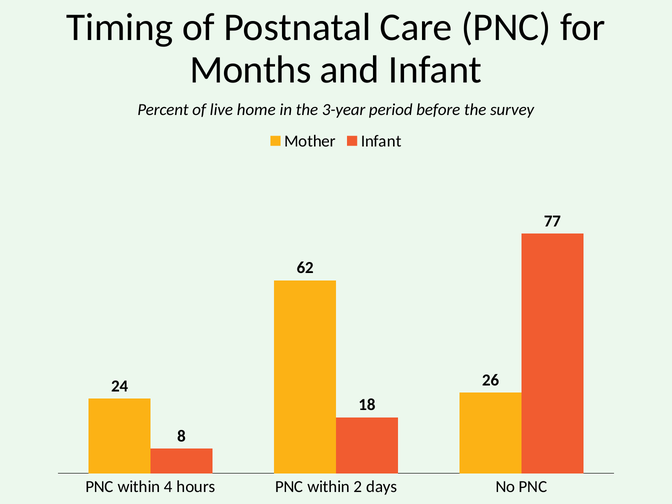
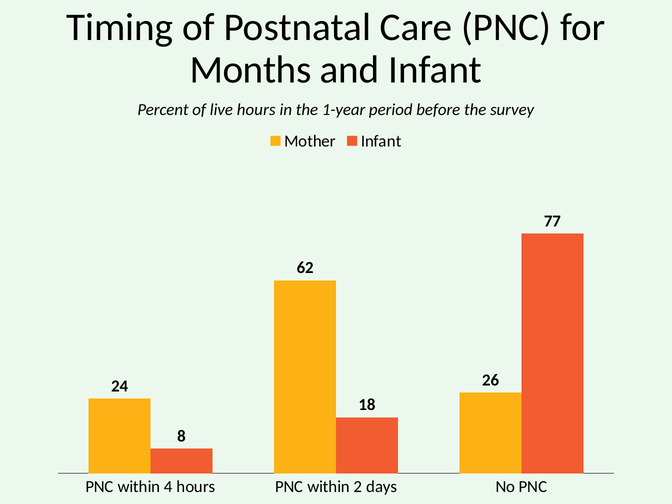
live home: home -> hours (256, 110)
3-year: 3-year -> 1-year (344, 110)
